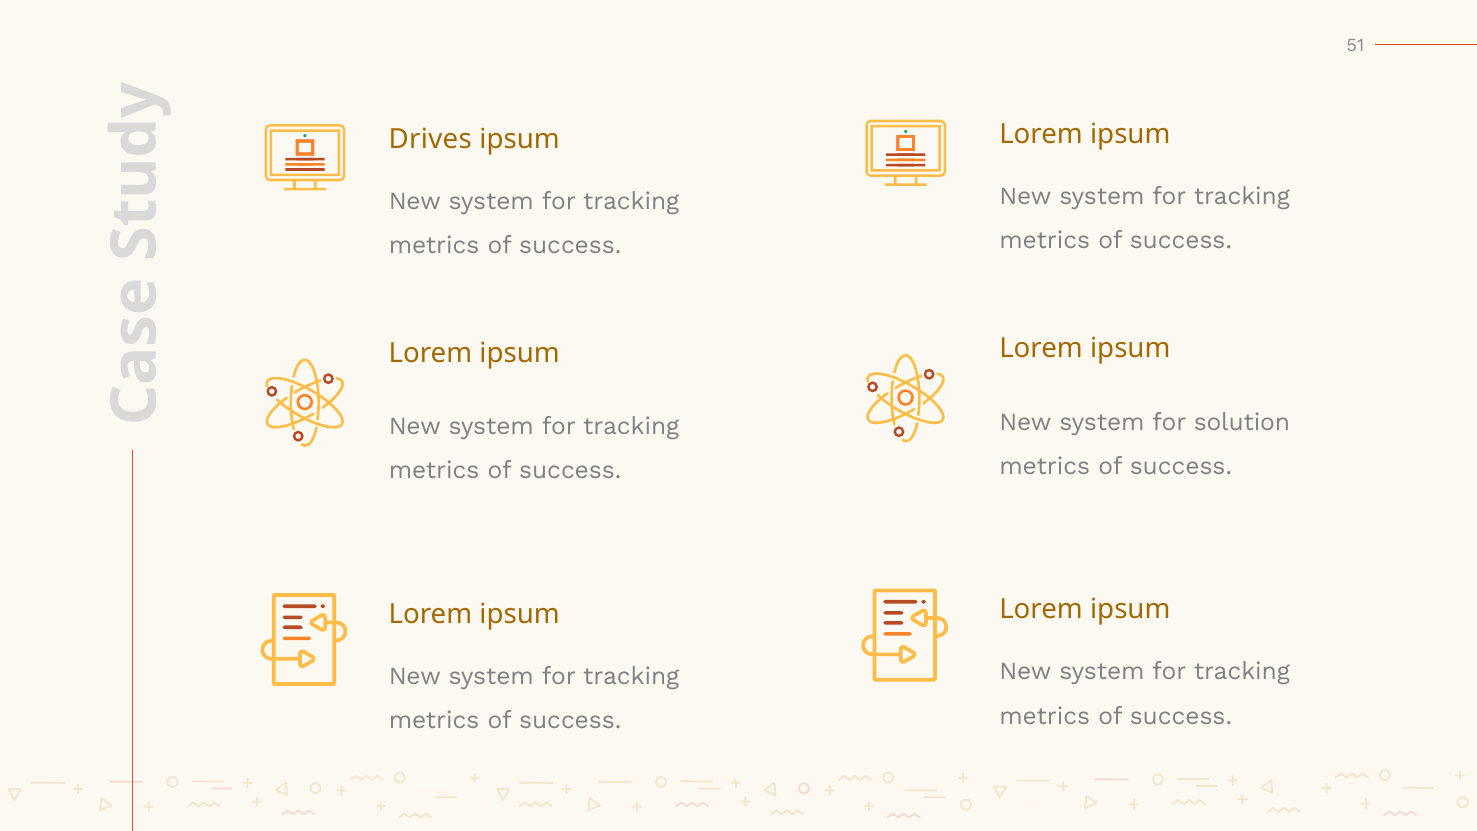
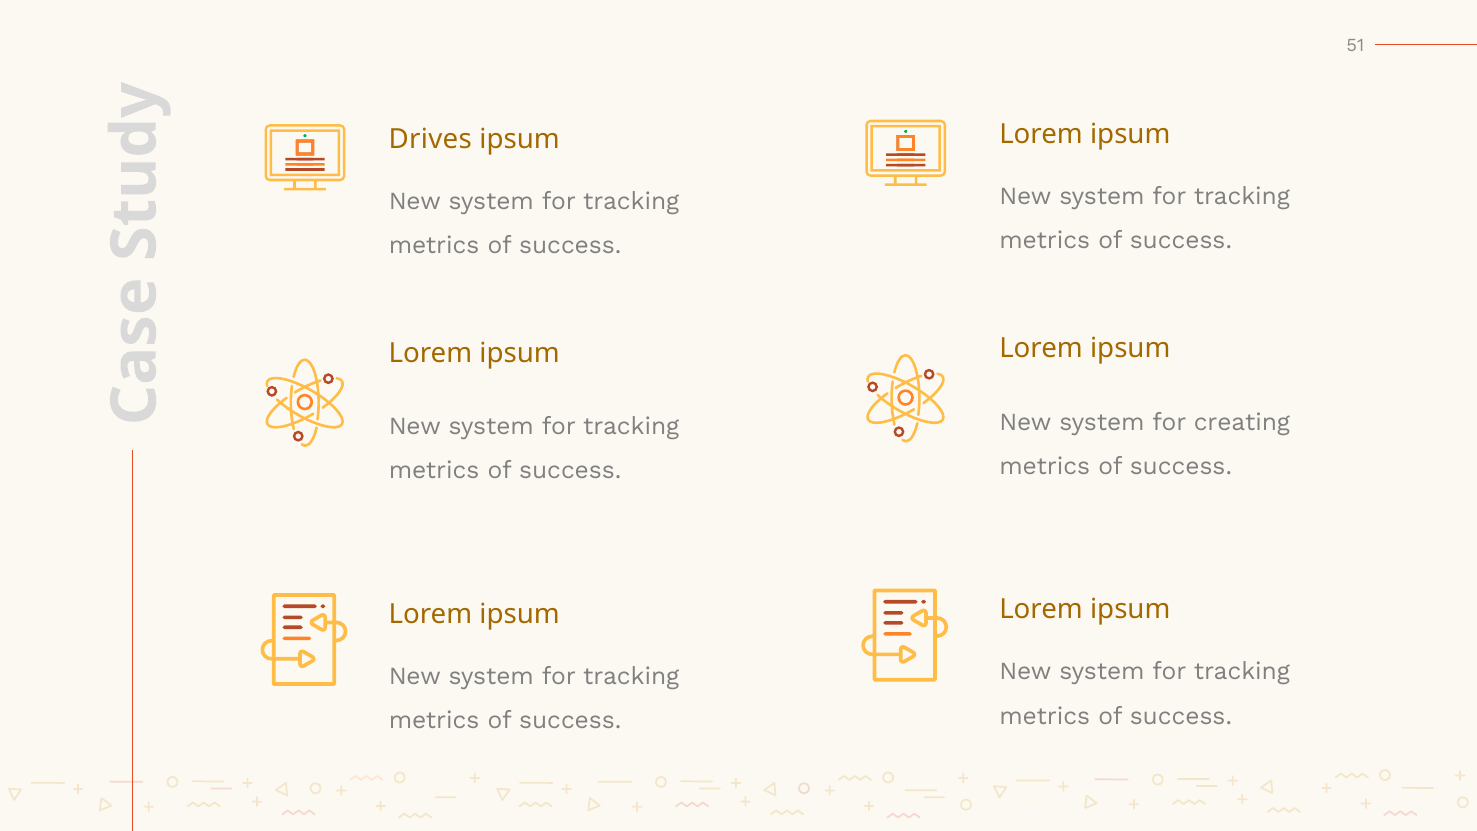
solution: solution -> creating (1242, 422)
